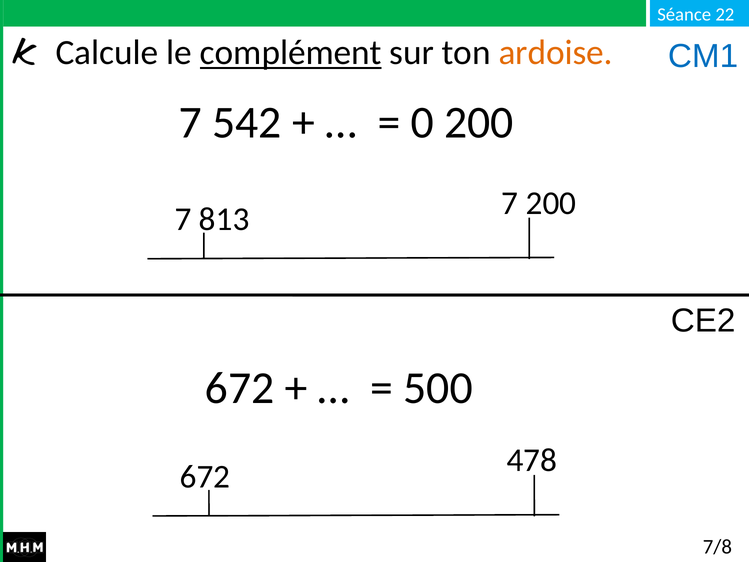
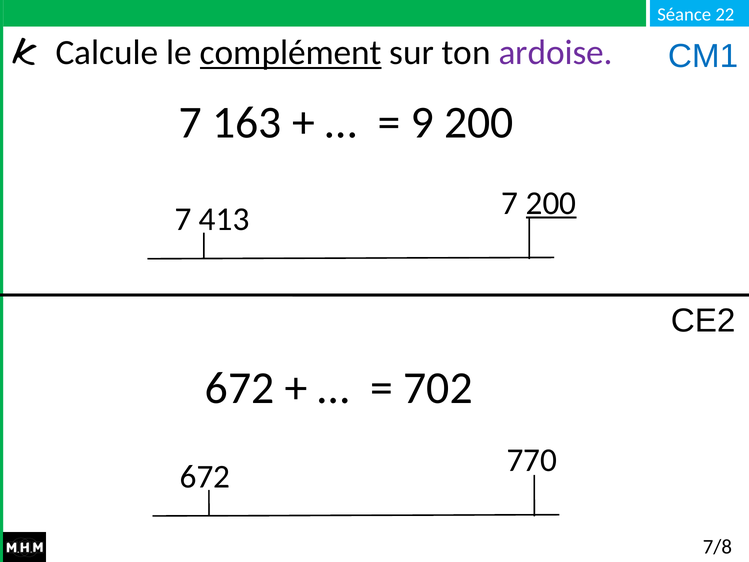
ardoise colour: orange -> purple (556, 53)
542: 542 -> 163 (247, 123)
0: 0 -> 9 (422, 123)
813: 813 -> 413 (224, 219)
200 underline: none -> present (551, 203)
500: 500 -> 702 (438, 388)
478: 478 -> 770 (532, 460)
